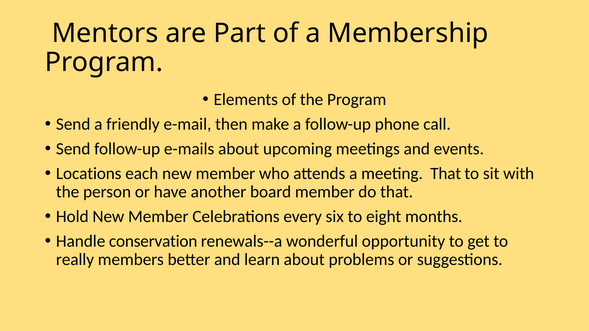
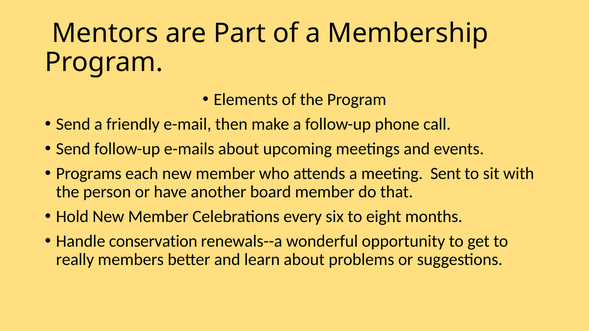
Locations: Locations -> Programs (89, 174)
meeting That: That -> Sent (446, 174)
